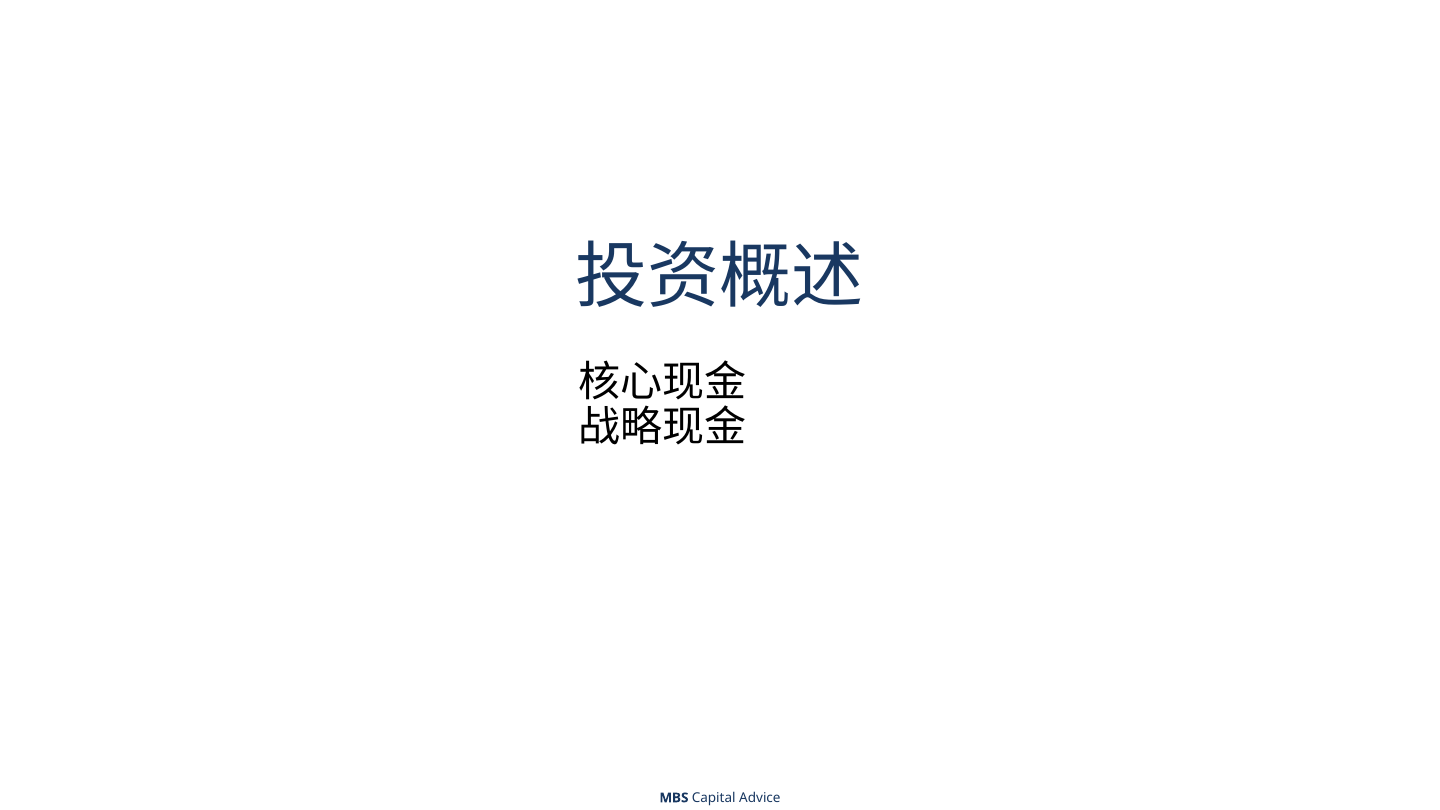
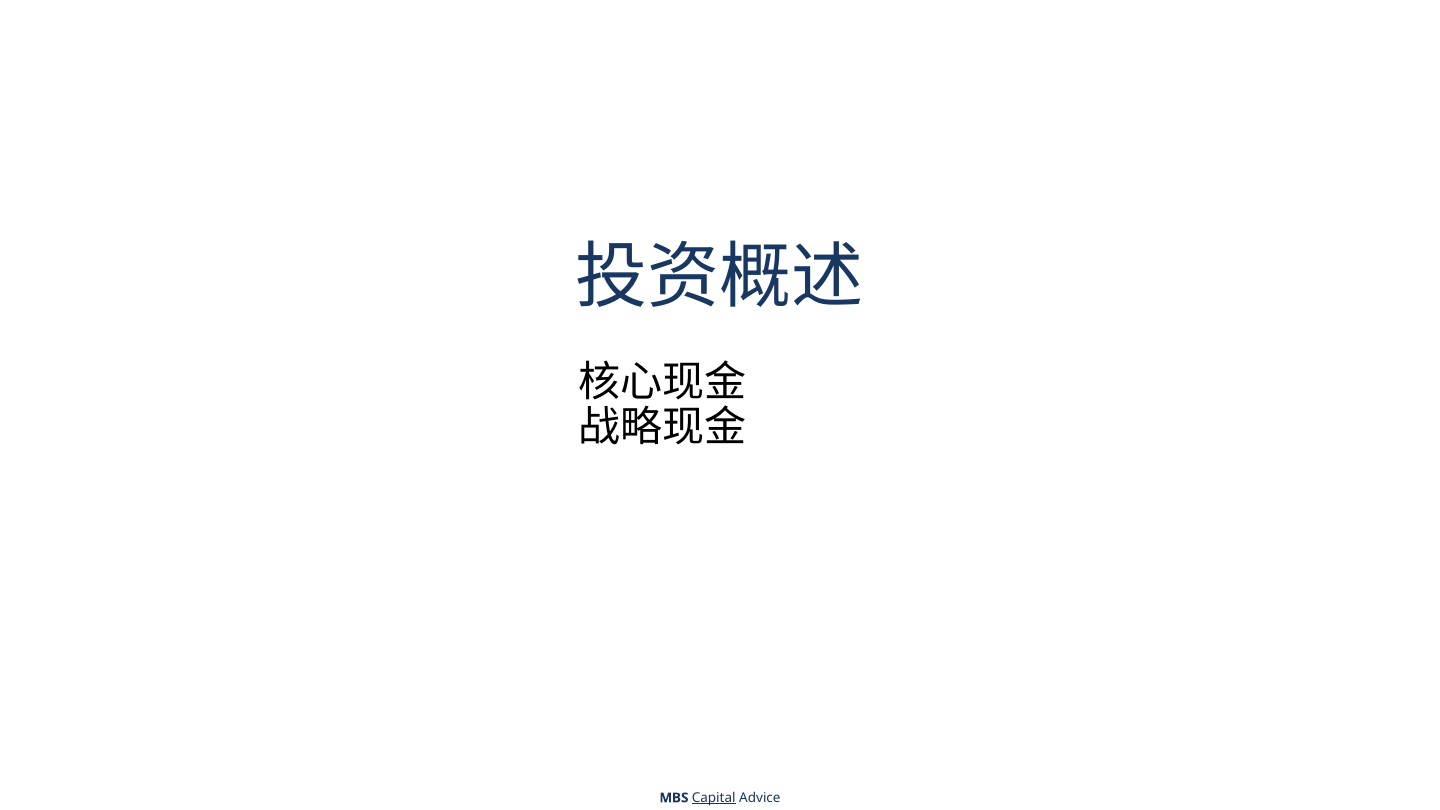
Capital underline: none -> present (714, 798)
